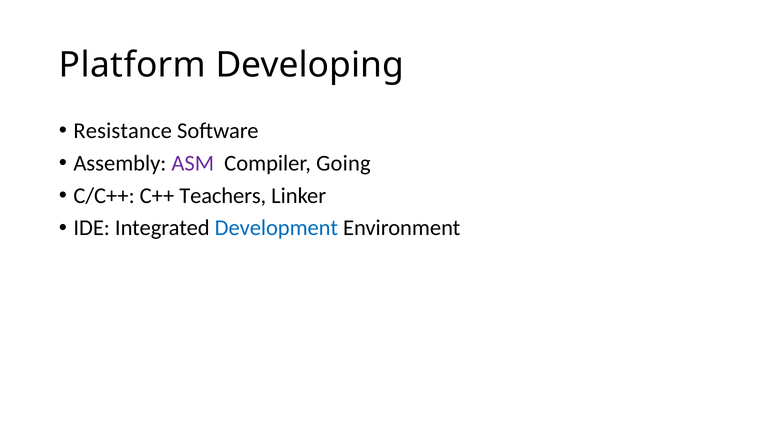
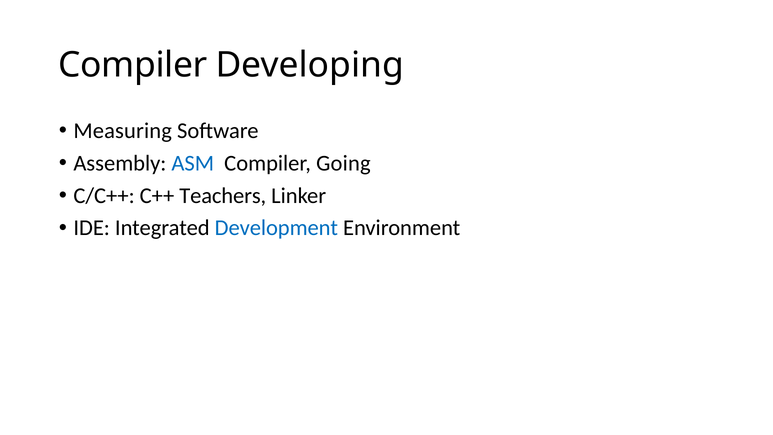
Platform: Platform -> Compiler (133, 65)
Resistance: Resistance -> Measuring (123, 131)
ASM colour: purple -> blue (193, 163)
